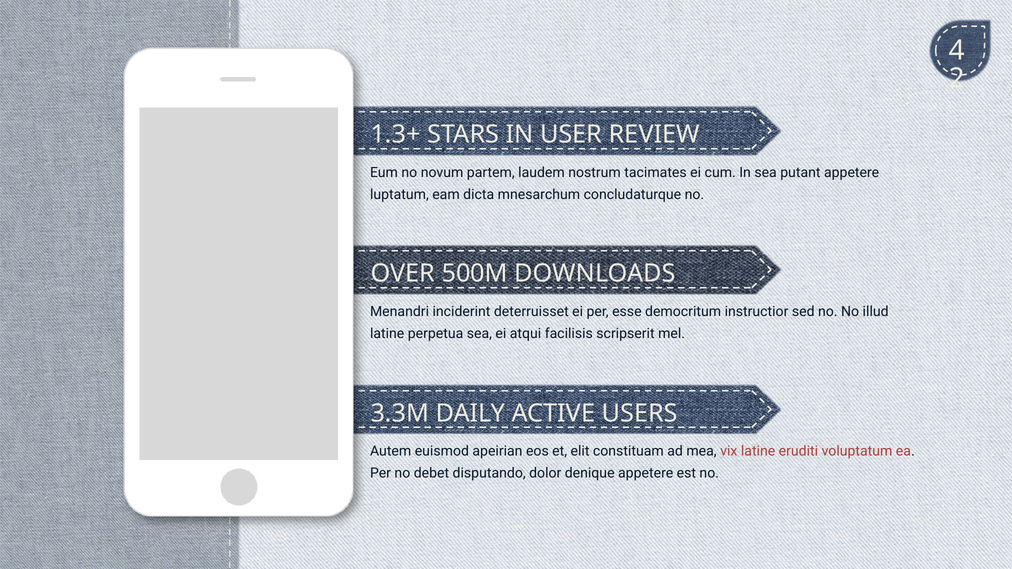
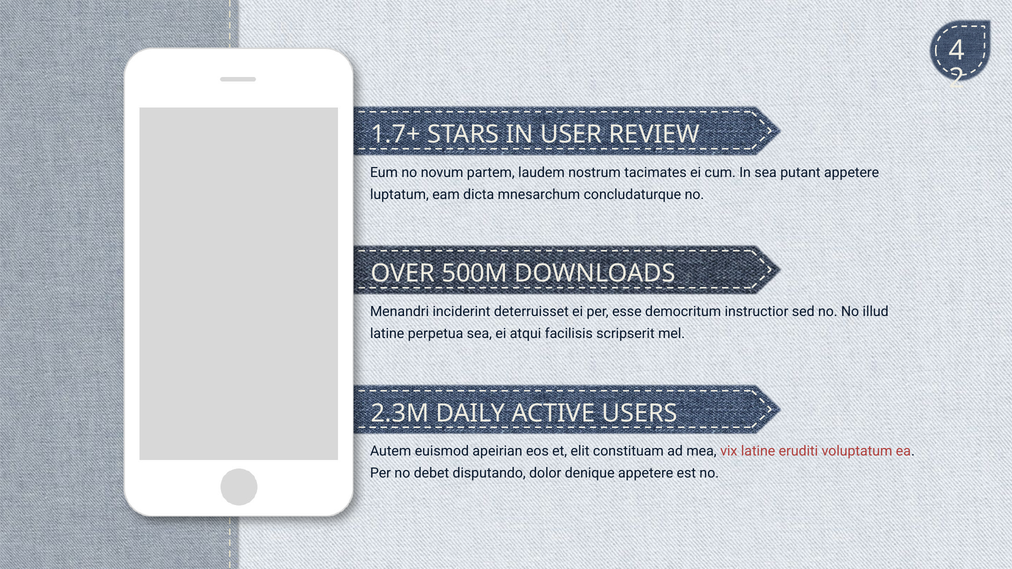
1.3+: 1.3+ -> 1.7+ (396, 135)
3.3M: 3.3M -> 2.3M (400, 413)
